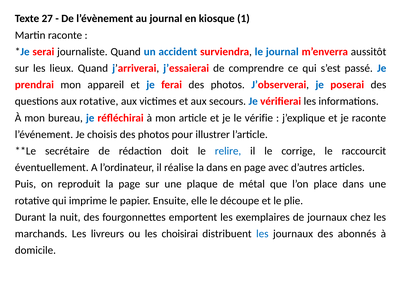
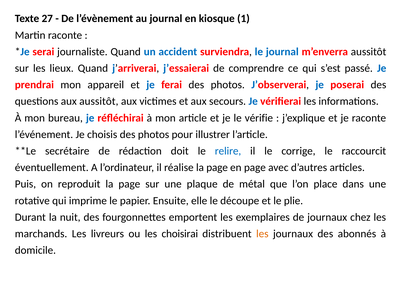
aux rotative: rotative -> aussitôt (99, 102)
réalise la dans: dans -> page (217, 168)
les colour: blue -> orange (262, 234)
